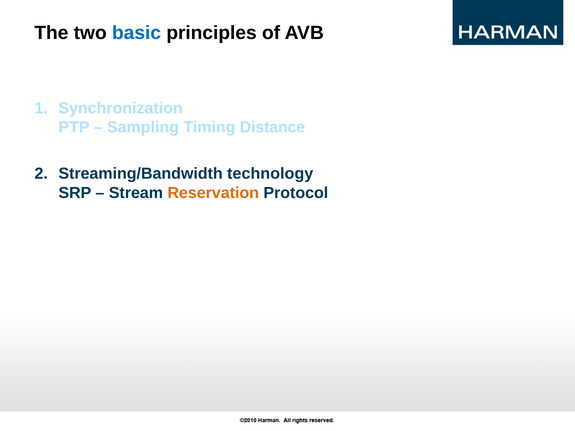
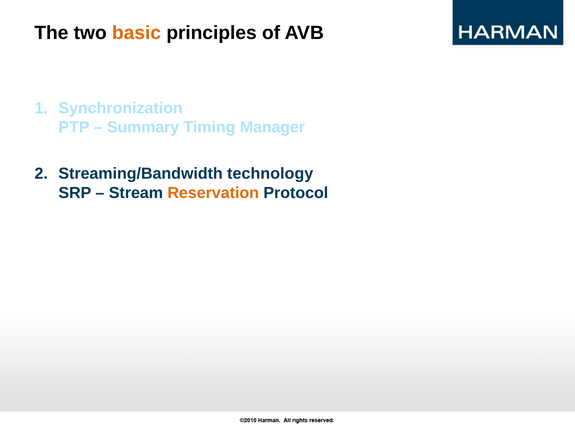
basic colour: blue -> orange (137, 33)
Sampling: Sampling -> Summary (143, 127)
Distance: Distance -> Manager (272, 127)
